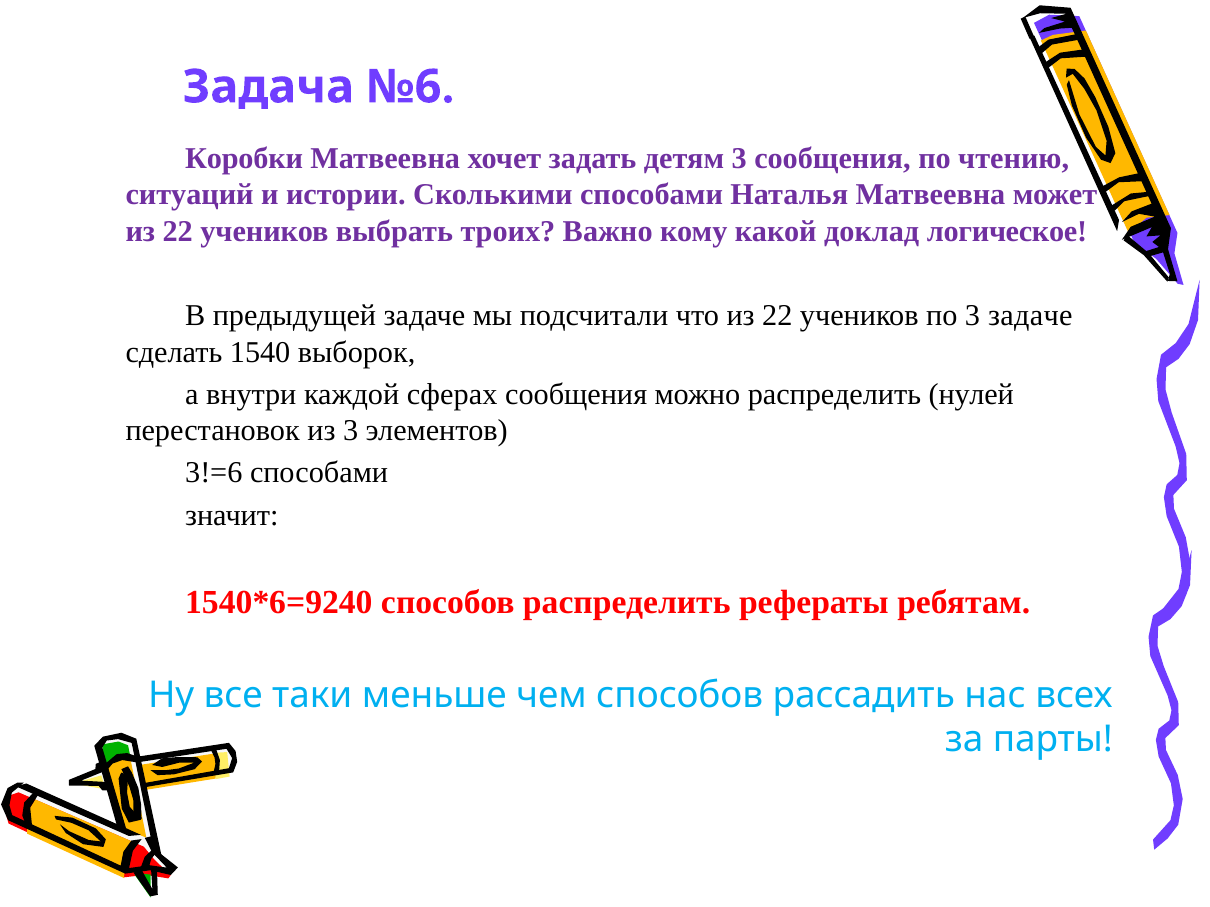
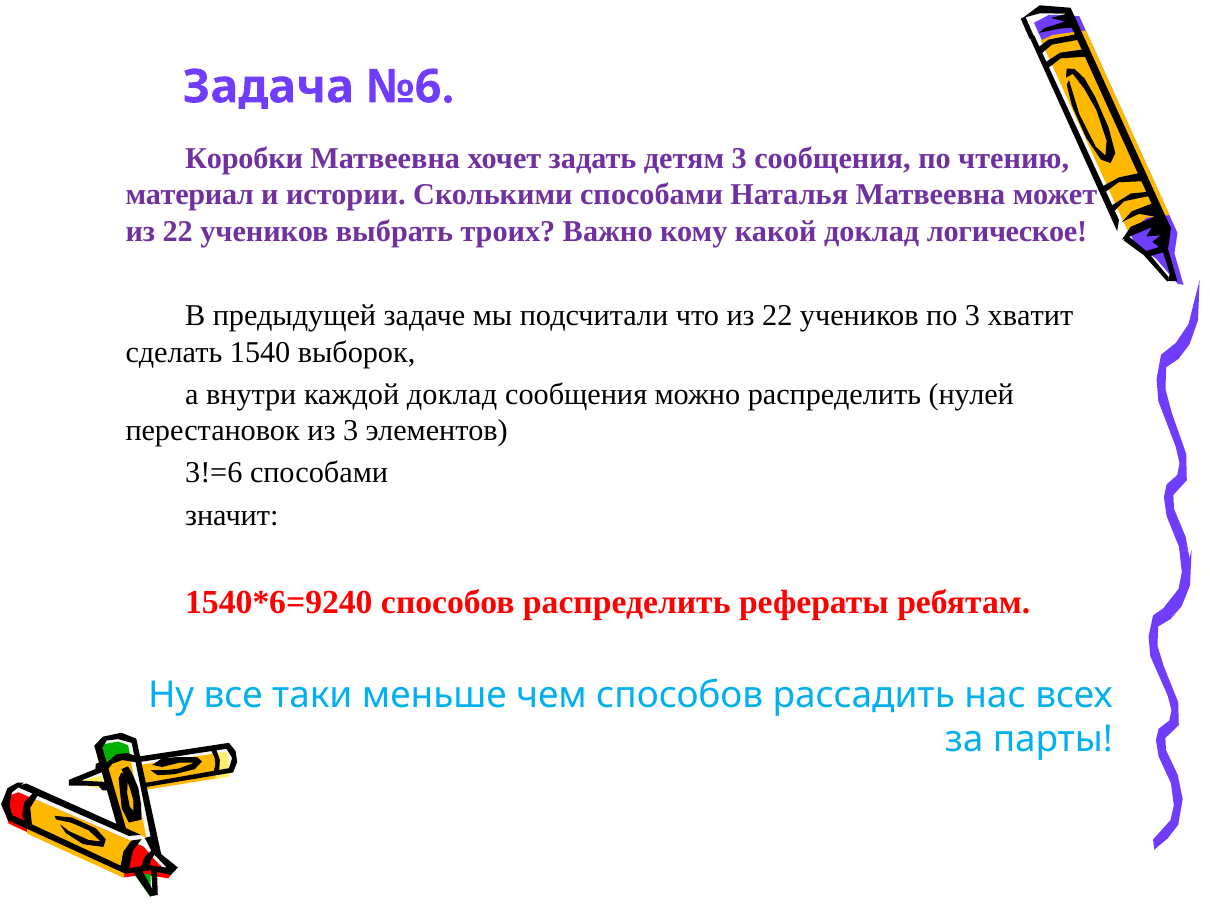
ситуаций: ситуаций -> материал (190, 195)
3 задаче: задаче -> хватит (1030, 316)
каждой сферах: сферах -> доклад (452, 395)
